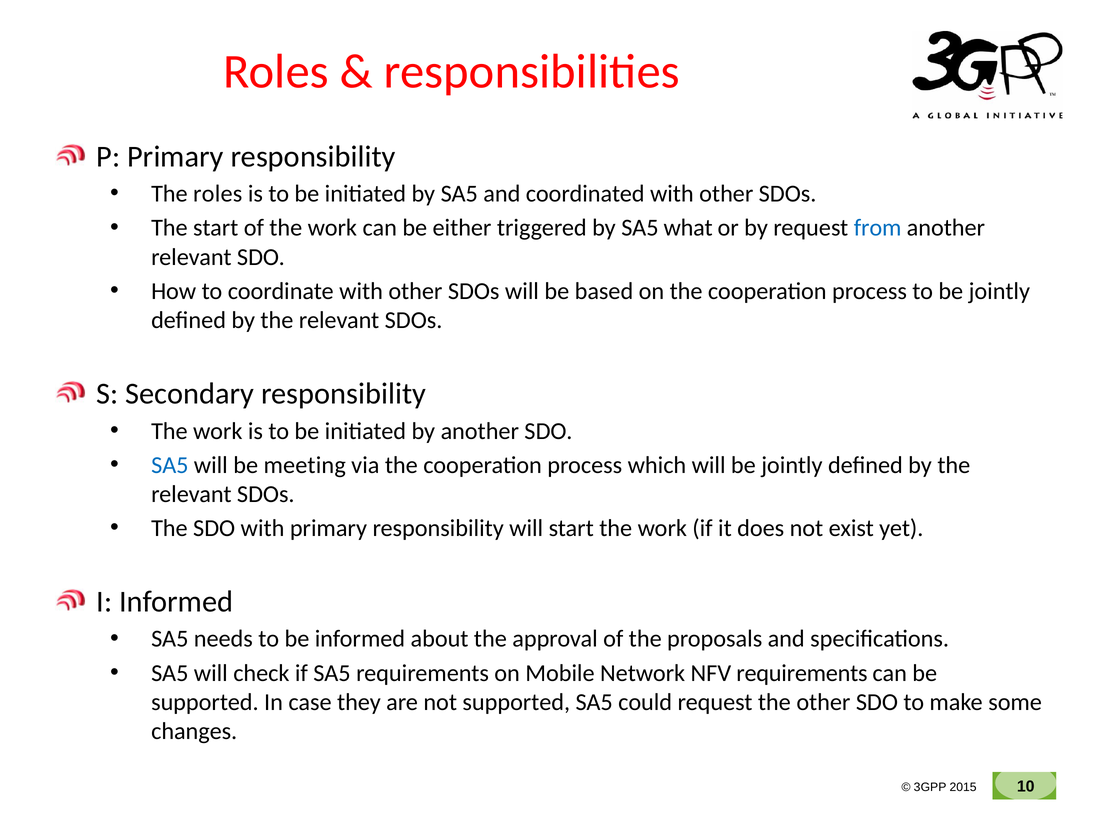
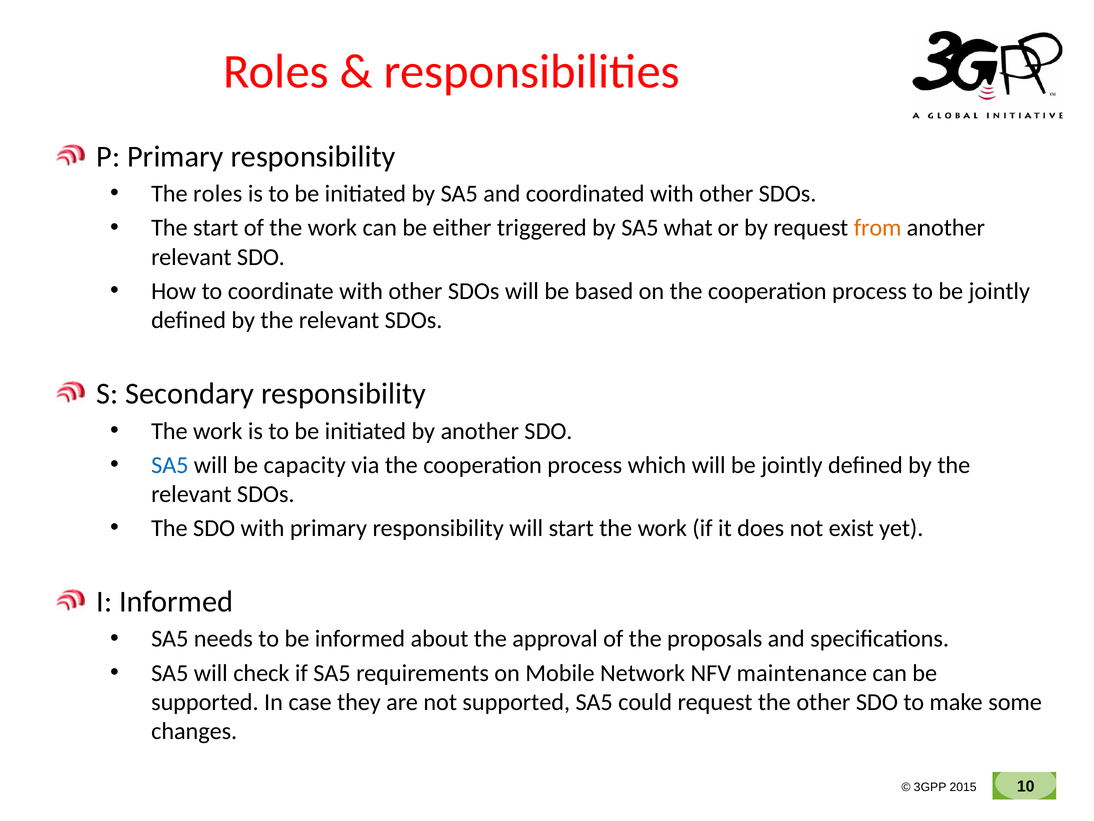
from colour: blue -> orange (878, 228)
meeting: meeting -> capacity (305, 465)
NFV requirements: requirements -> maintenance (802, 673)
